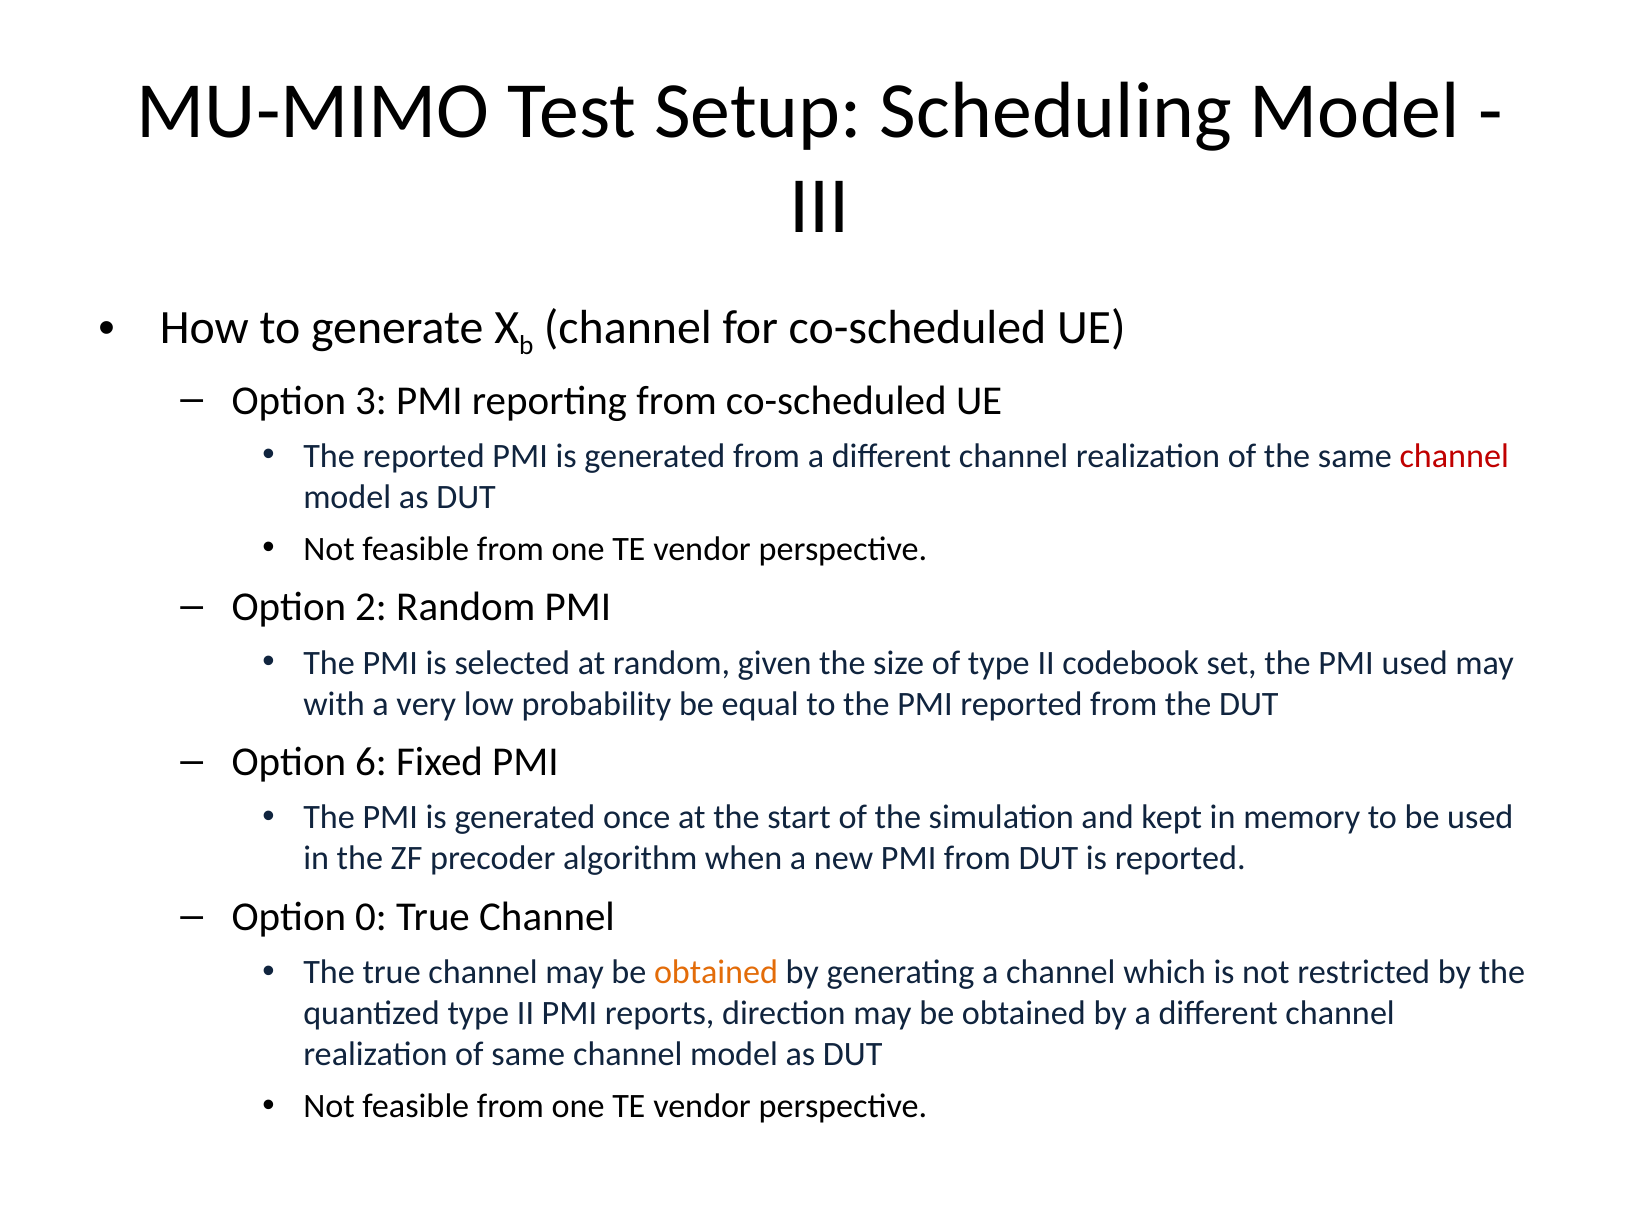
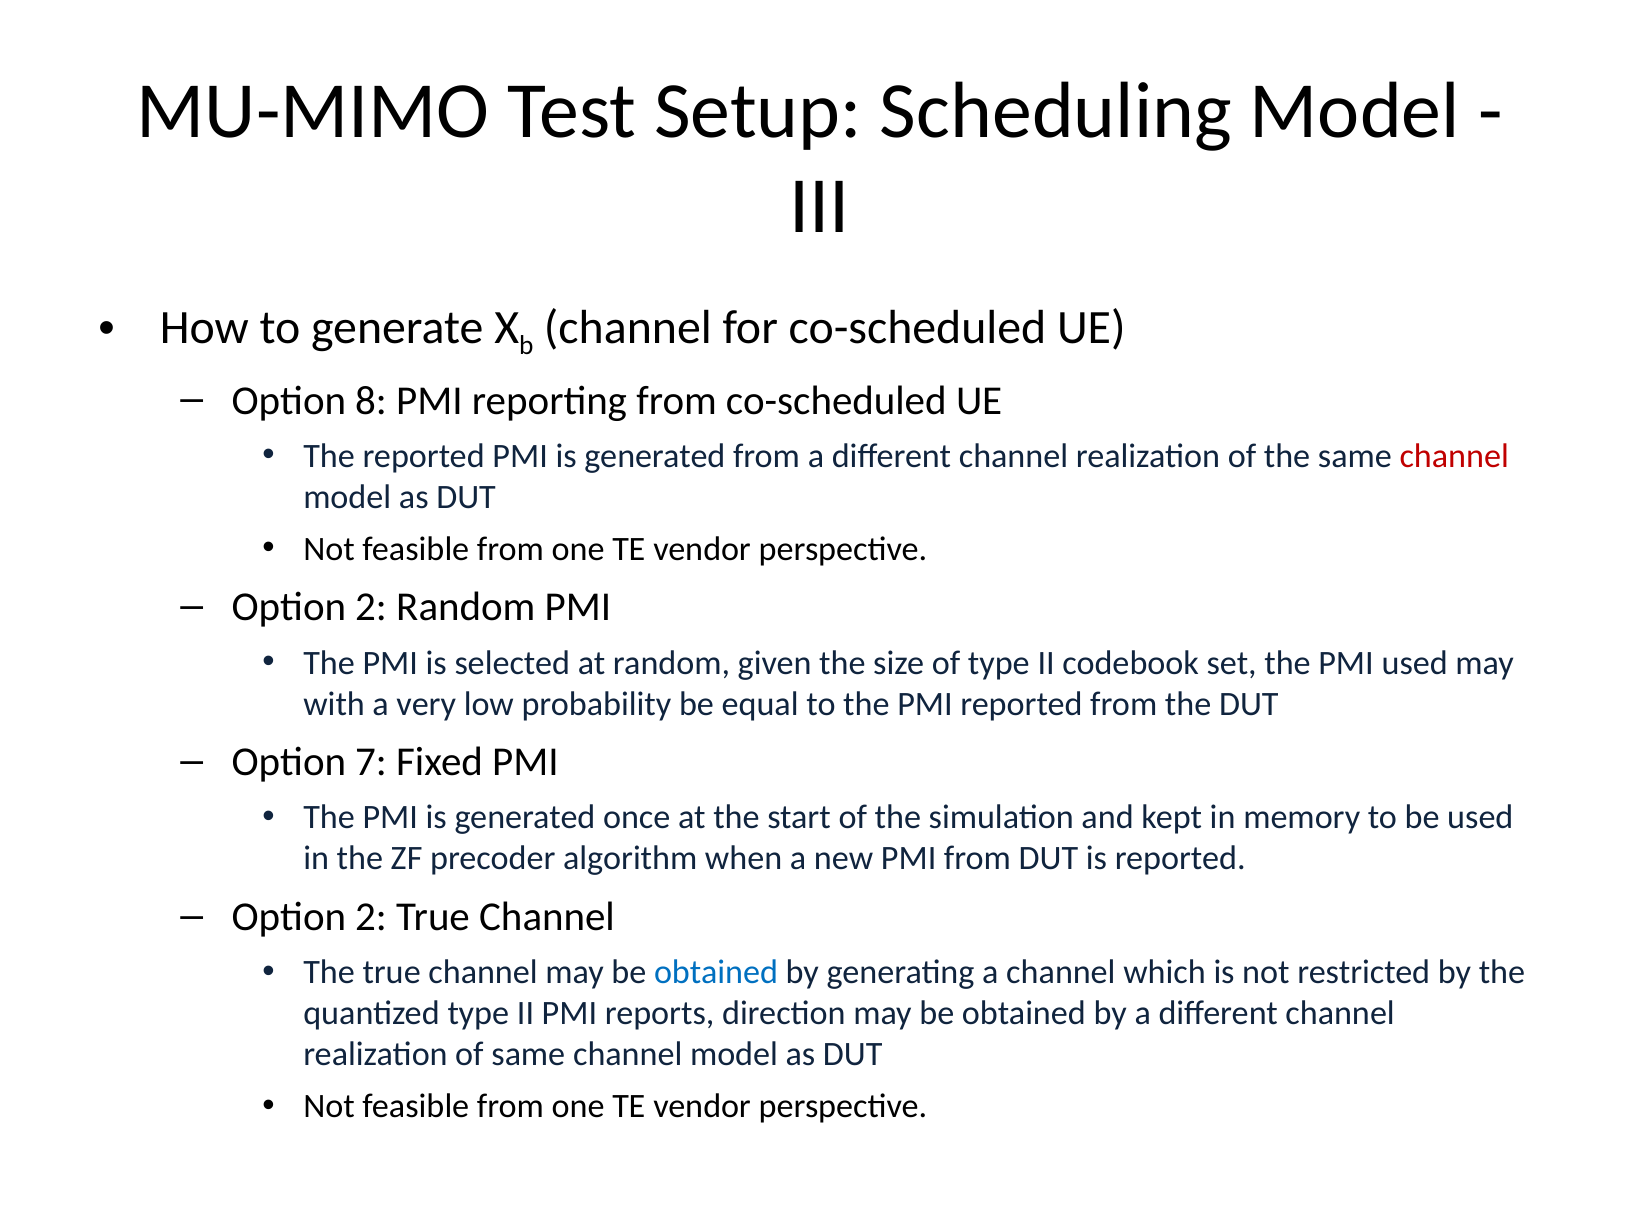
3: 3 -> 8 (371, 400)
6: 6 -> 7 (371, 762)
0: 0 -> 2 (371, 917)
obtained colour: orange -> blue (716, 973)
